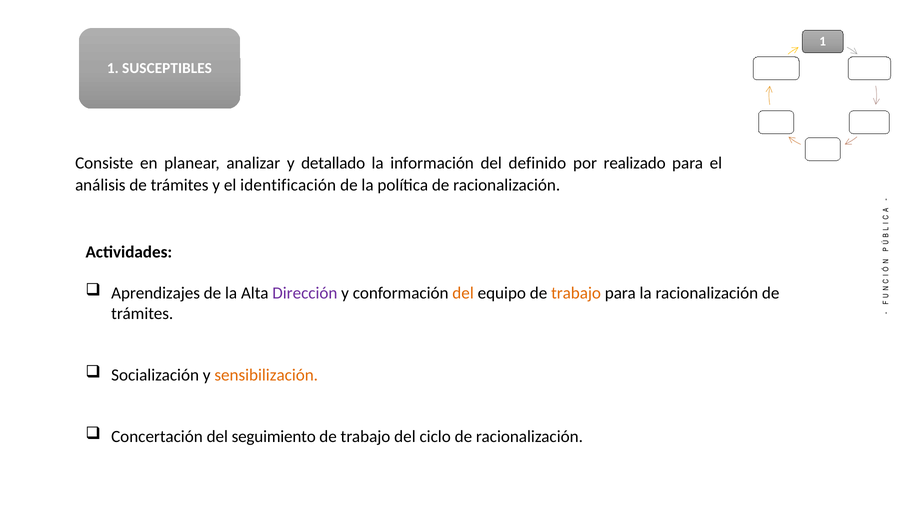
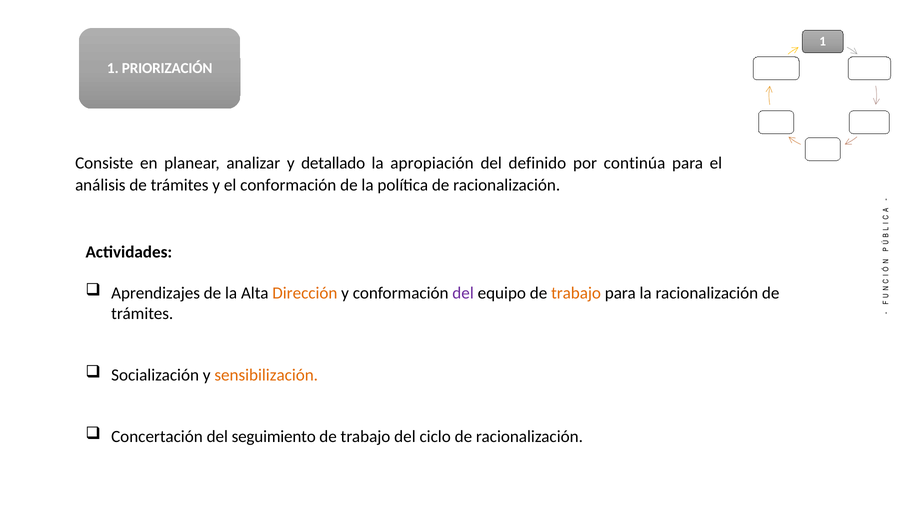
SUSCEPTIBLES: SUSCEPTIBLES -> PRIORIZACIÓN (167, 68)
información: información -> apropiación (432, 163)
realizado: realizado -> continúa (635, 163)
el identificación: identificación -> conformación (288, 185)
Dirección colour: purple -> orange (305, 293)
del colour: orange -> purple (463, 293)
